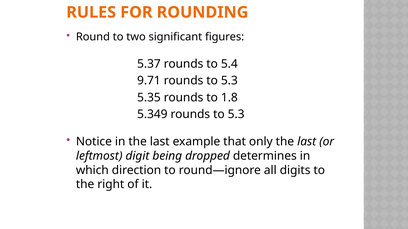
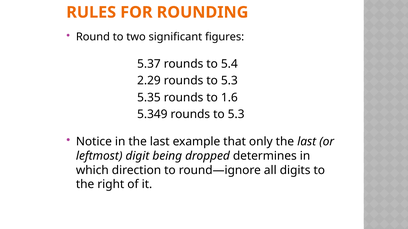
9.71: 9.71 -> 2.29 (149, 81)
1.8: 1.8 -> 1.6 (229, 98)
